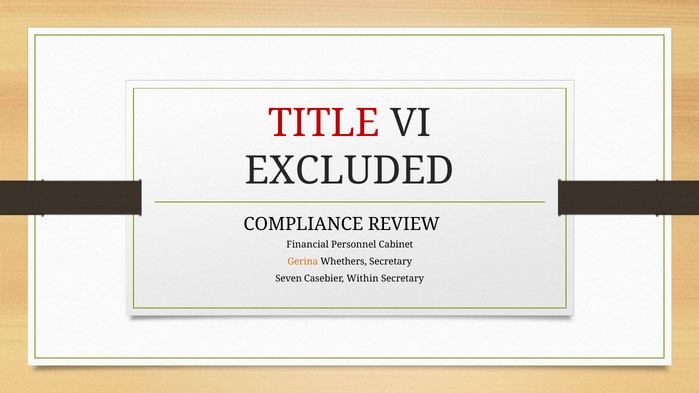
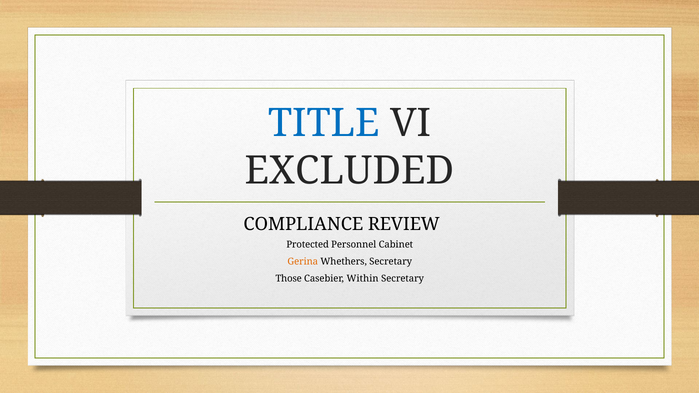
TITLE colour: red -> blue (324, 124)
Financial: Financial -> Protected (308, 245)
Seven: Seven -> Those (289, 279)
